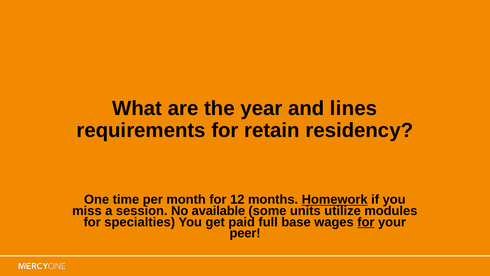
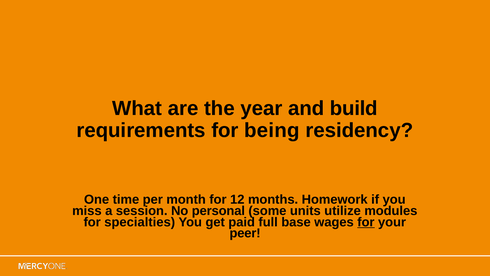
lines: lines -> build (354, 108)
retain: retain -> being (272, 130)
Homework underline: present -> none (335, 199)
available: available -> personal (218, 211)
